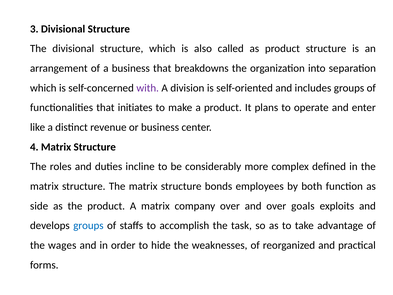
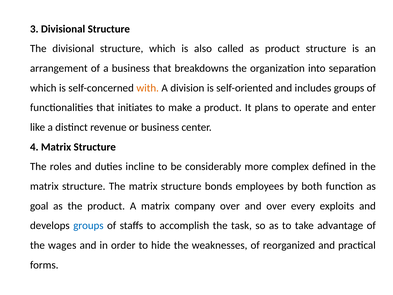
with colour: purple -> orange (148, 88)
side: side -> goal (39, 206)
goals: goals -> every (303, 206)
